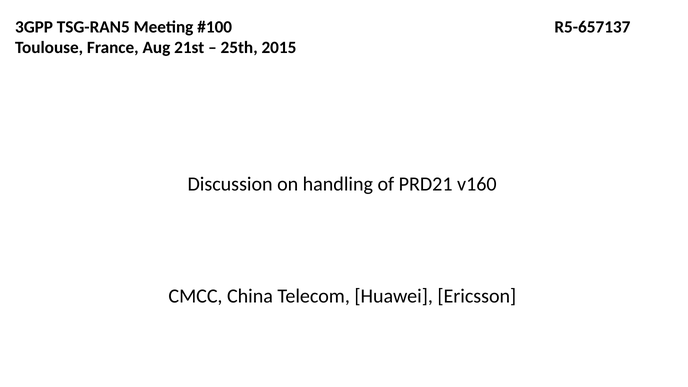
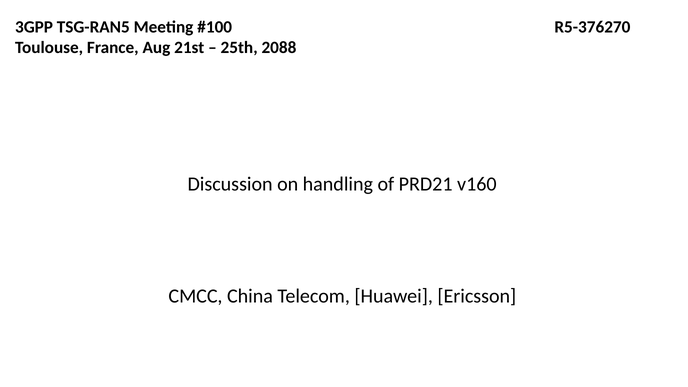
R5-657137: R5-657137 -> R5-376270 (592, 27)
2015: 2015 -> 2088 (279, 48)
